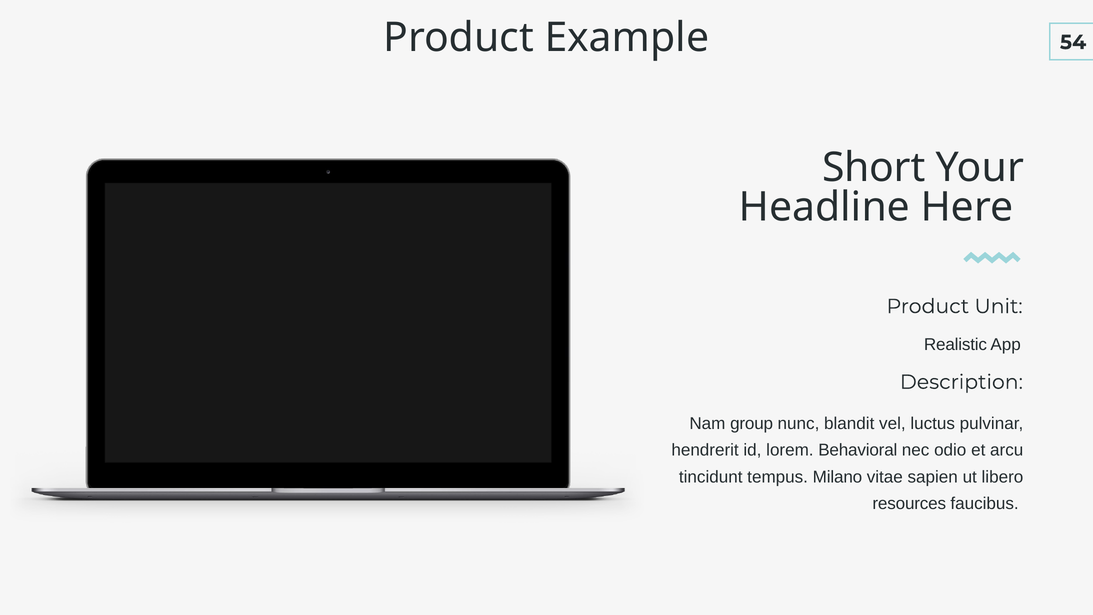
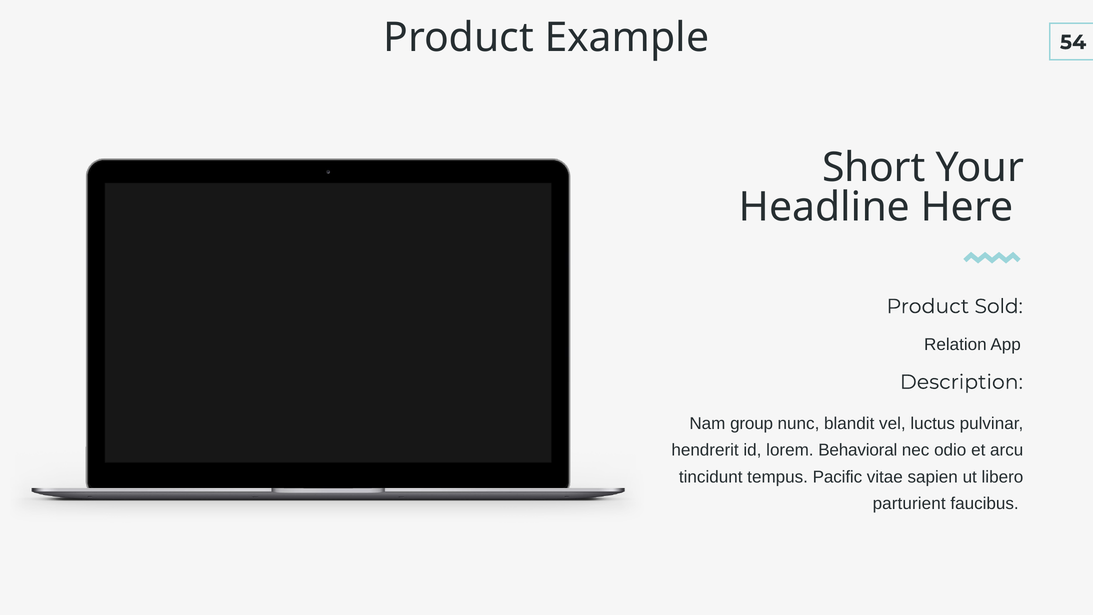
Unit: Unit -> Sold (999, 306)
Realistic: Realistic -> Relation (955, 344)
Milano: Milano -> Pacific (837, 477)
resources: resources -> parturient (909, 503)
